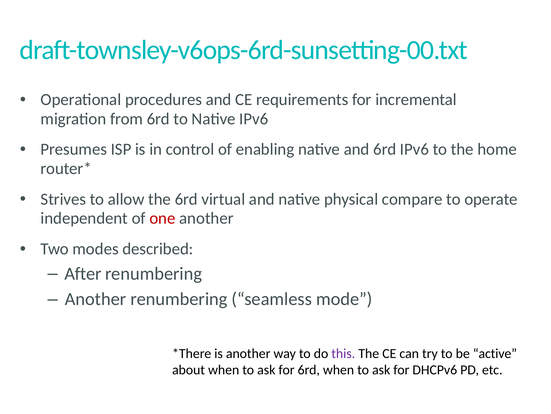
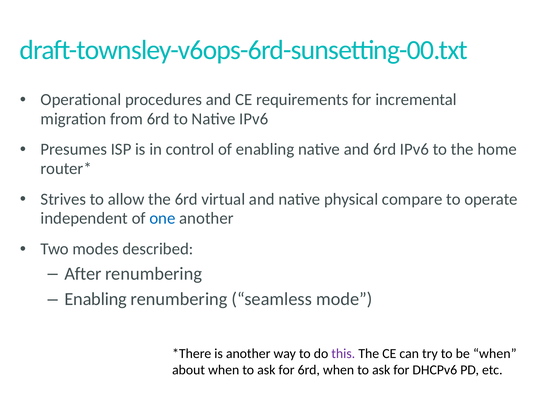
one colour: red -> blue (162, 218)
Another: Another -> Enabling (96, 299)
be active: active -> when (495, 353)
